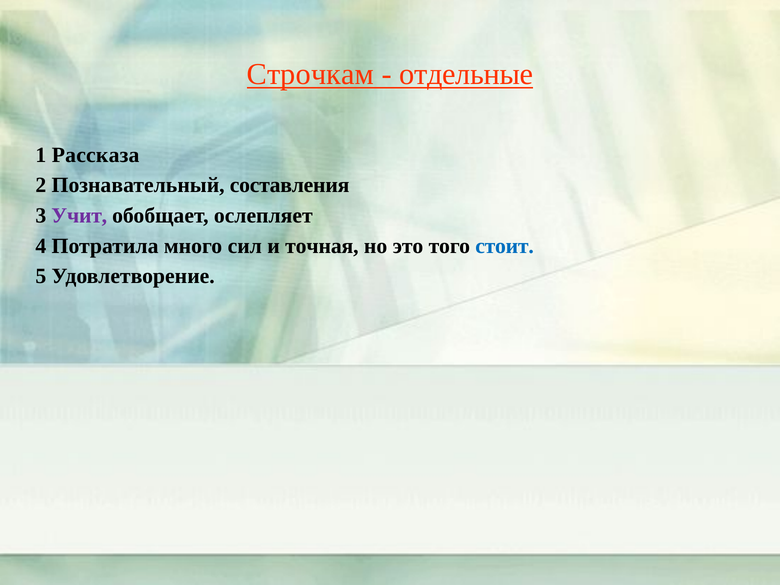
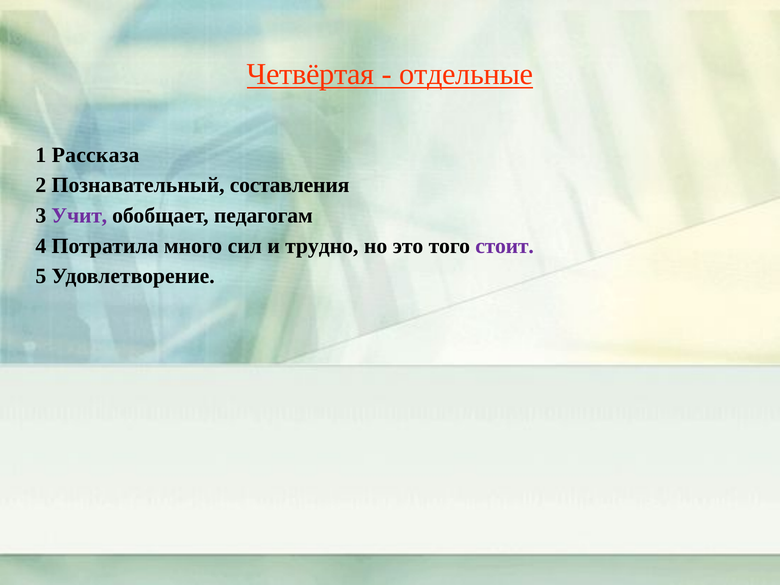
Строчкам: Строчкам -> Четвёртая (311, 74)
ослепляет: ослепляет -> педагогам (263, 216)
точная: точная -> трудно (322, 246)
стоит colour: blue -> purple (505, 246)
